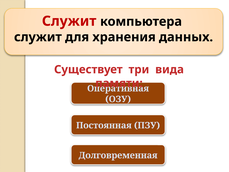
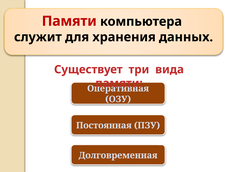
Служит: Служит -> Памяти (69, 21)
